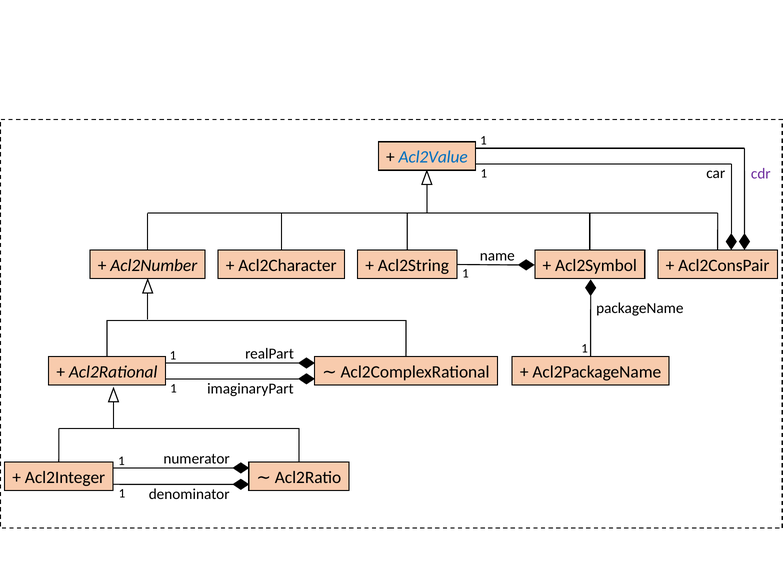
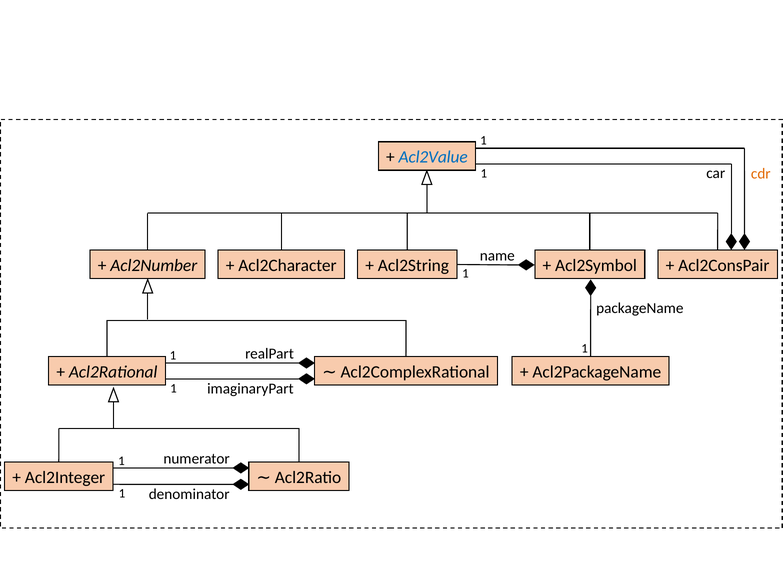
cdr colour: purple -> orange (761, 174)
